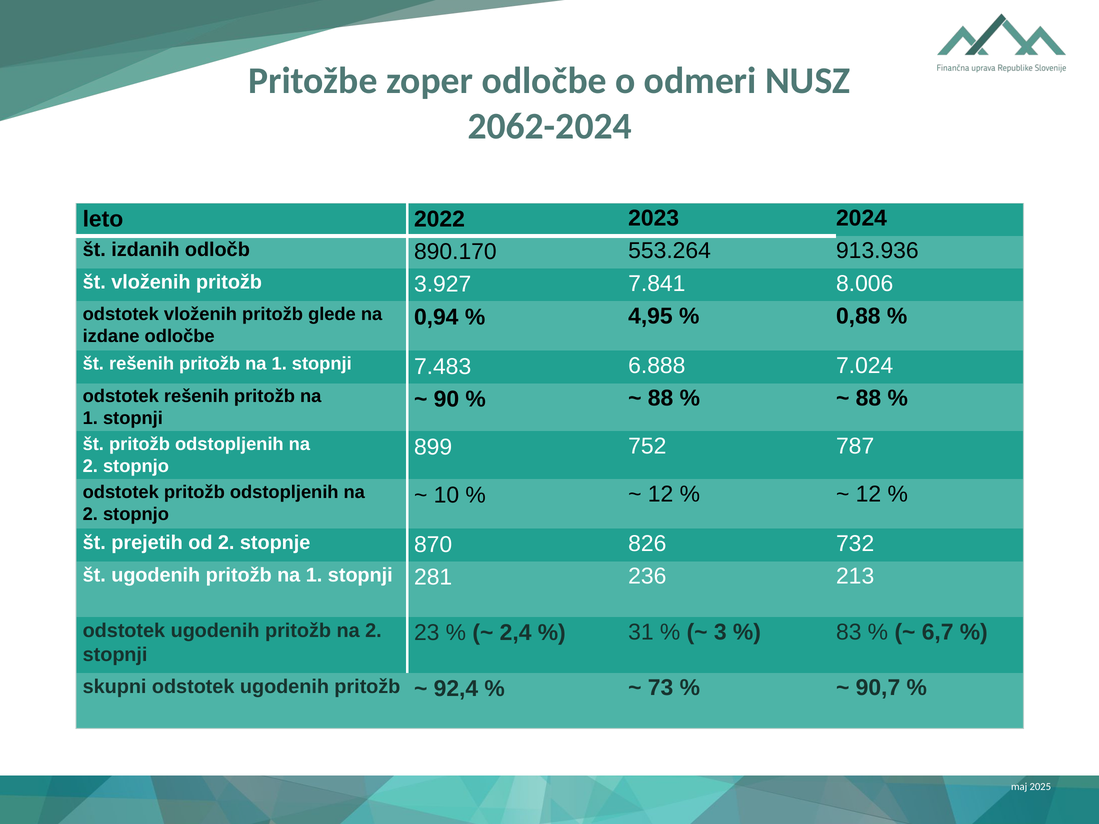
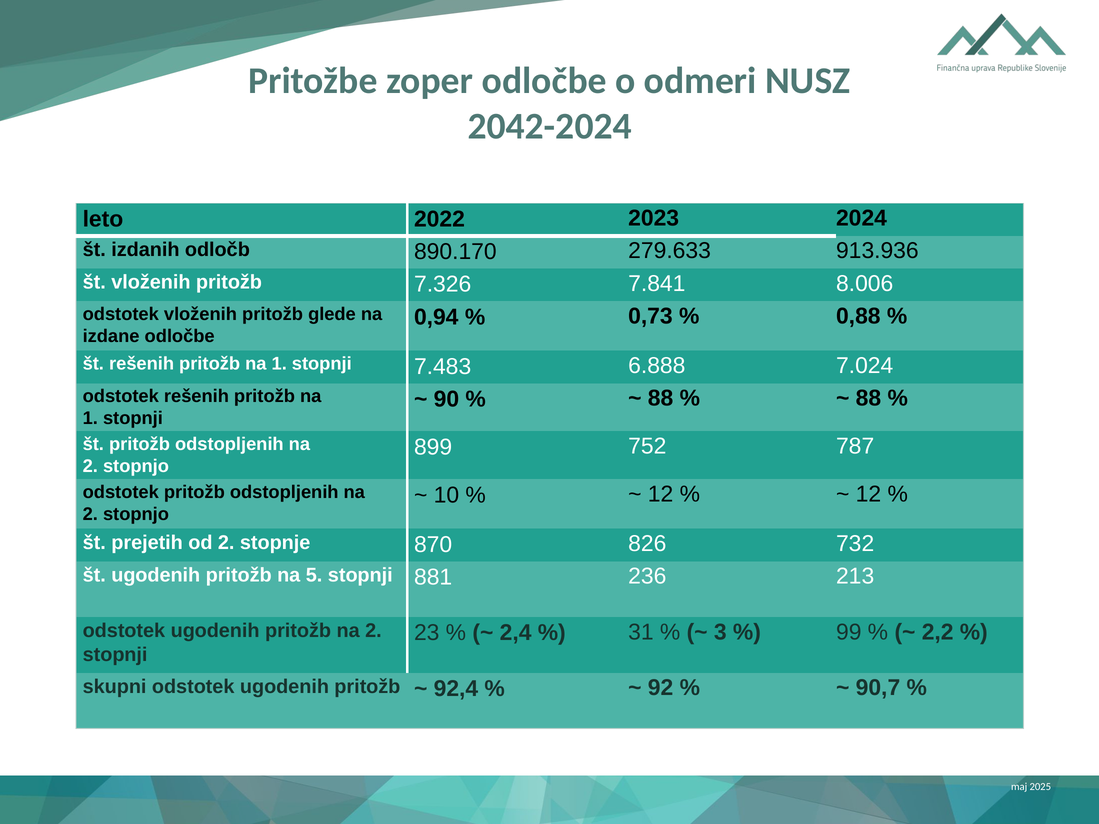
2062-2024: 2062-2024 -> 2042-2024 (550, 126)
553.264: 553.264 -> 279.633 (670, 251)
3.927: 3.927 -> 7.326 (443, 285)
4,95: 4,95 -> 0,73 (650, 316)
ugodenih pritožb na 1: 1 -> 5 (314, 575)
281: 281 -> 881 (433, 577)
83: 83 -> 99 (849, 632)
6,7: 6,7 -> 2,2 (938, 632)
73: 73 -> 92 (661, 688)
